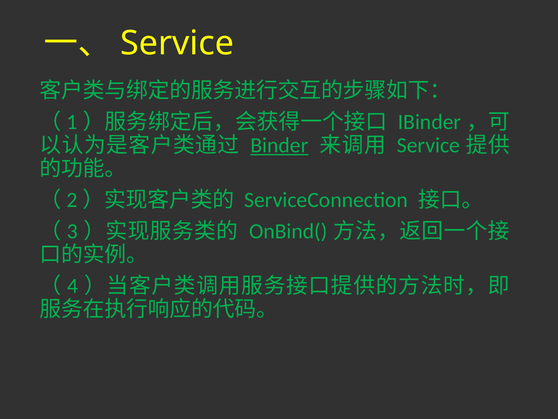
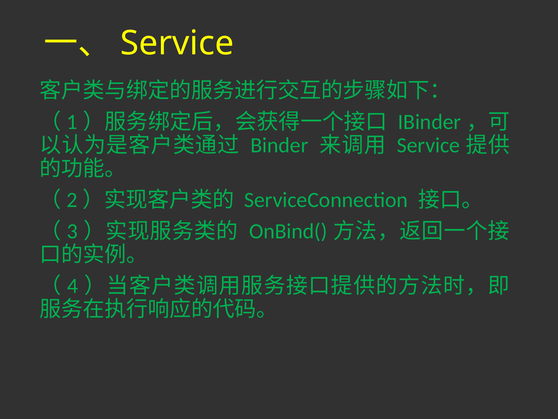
Binder underline: present -> none (279, 145)
